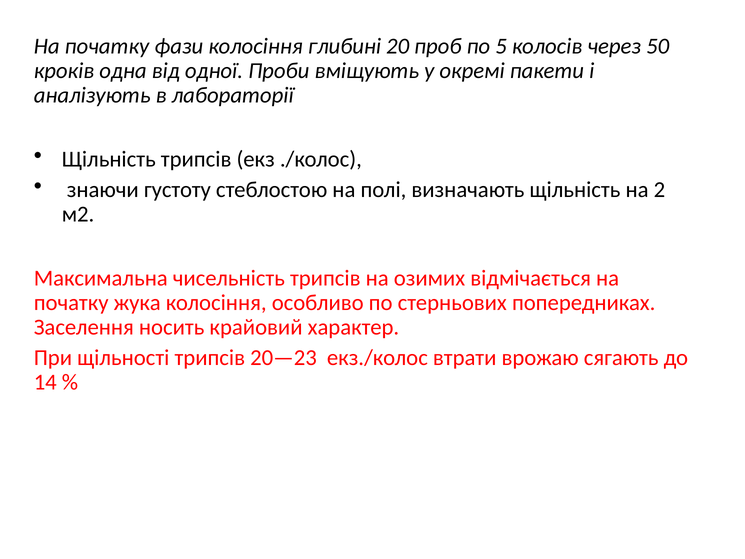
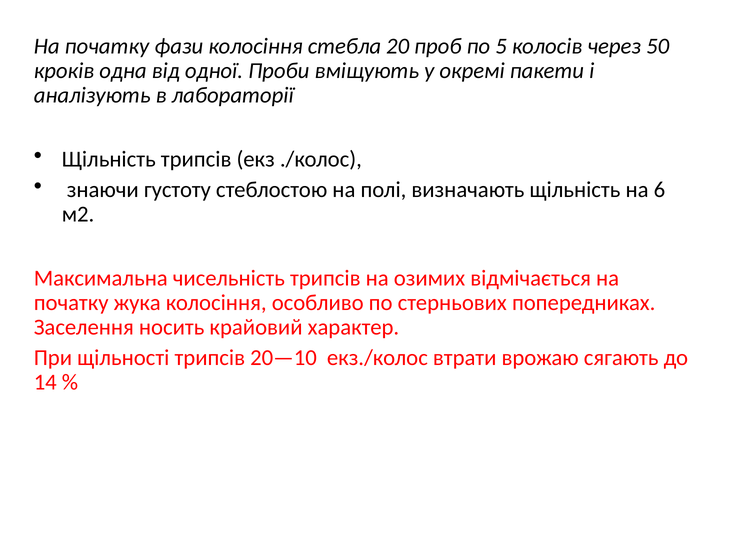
глибині: глибині -> стебла (344, 46)
2: 2 -> 6 (659, 190)
20—23: 20—23 -> 20—10 (283, 358)
